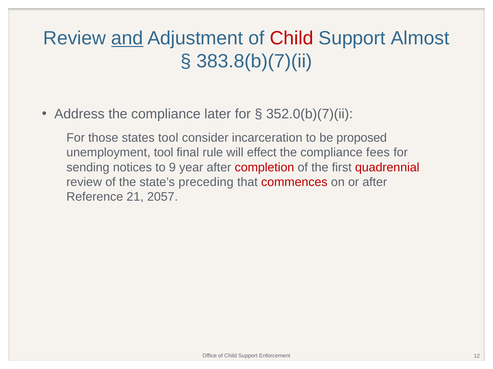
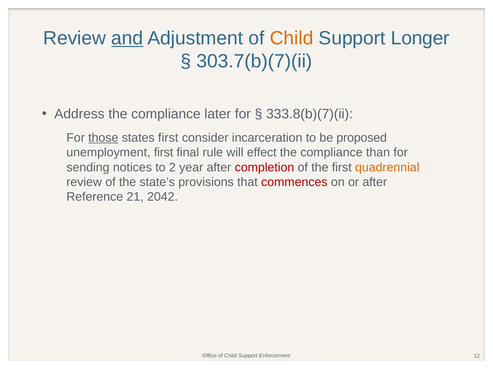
Child colour: red -> orange (292, 38)
Almost: Almost -> Longer (420, 38)
383.8(b)(7)(ii: 383.8(b)(7)(ii -> 303.7(b)(7)(ii (254, 61)
352.0(b)(7)(ii: 352.0(b)(7)(ii -> 333.8(b)(7)(ii (310, 114)
those underline: none -> present (103, 138)
states tool: tool -> first (168, 138)
unemployment tool: tool -> first (164, 153)
fees: fees -> than (378, 153)
9: 9 -> 2 (172, 168)
quadrennial colour: red -> orange (387, 168)
preceding: preceding -> provisions (206, 182)
2057: 2057 -> 2042 (163, 197)
